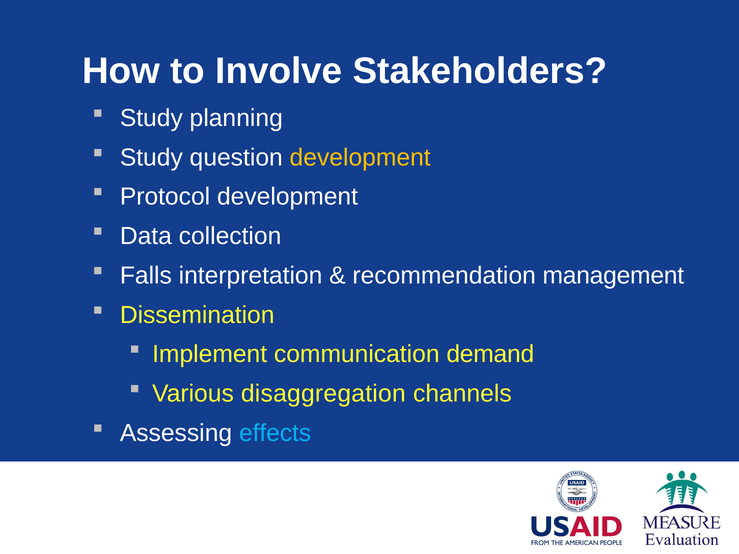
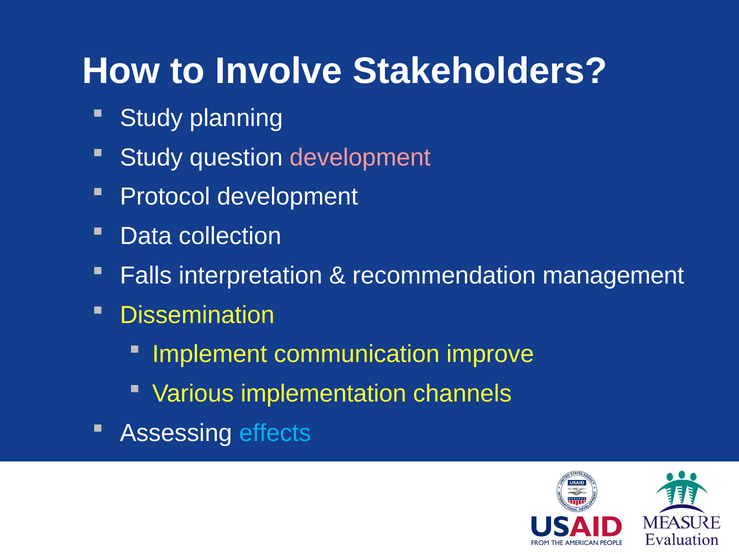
development colour: yellow -> pink (360, 158)
demand: demand -> improve (490, 355)
disaggregation: disaggregation -> implementation (324, 394)
